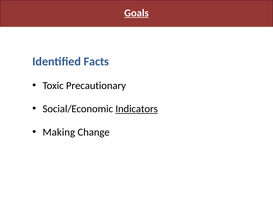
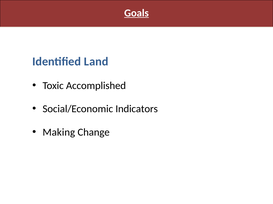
Facts: Facts -> Land (96, 62)
Precautionary: Precautionary -> Accomplished (96, 86)
Indicators underline: present -> none (137, 109)
